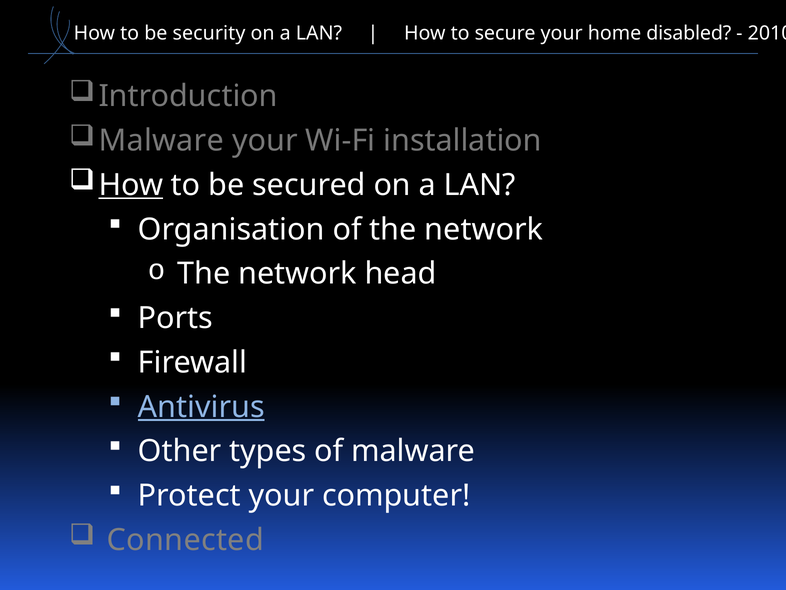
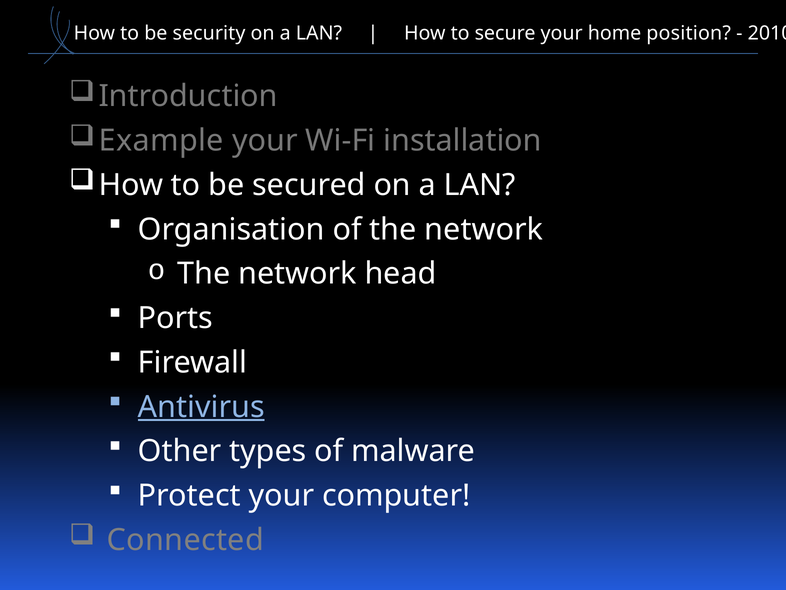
disabled: disabled -> position (689, 33)
Malware: Malware -> Example (161, 141)
How underline: present -> none (131, 185)
